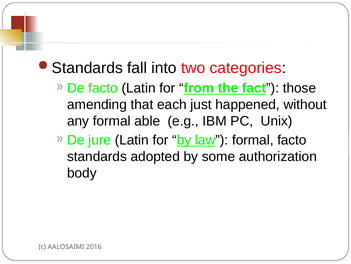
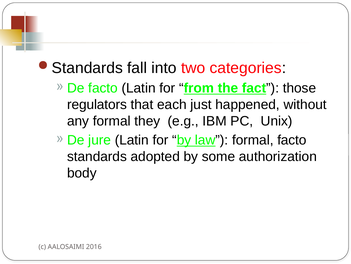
amending: amending -> regulators (97, 104)
able: able -> they (147, 121)
